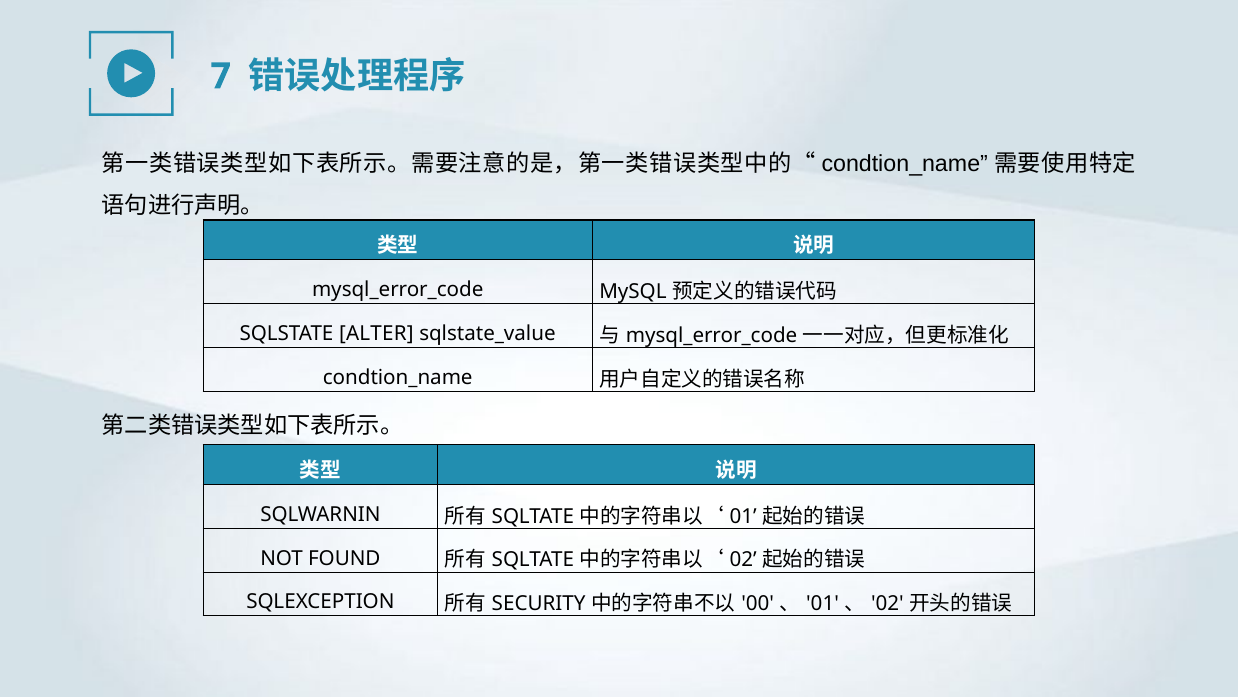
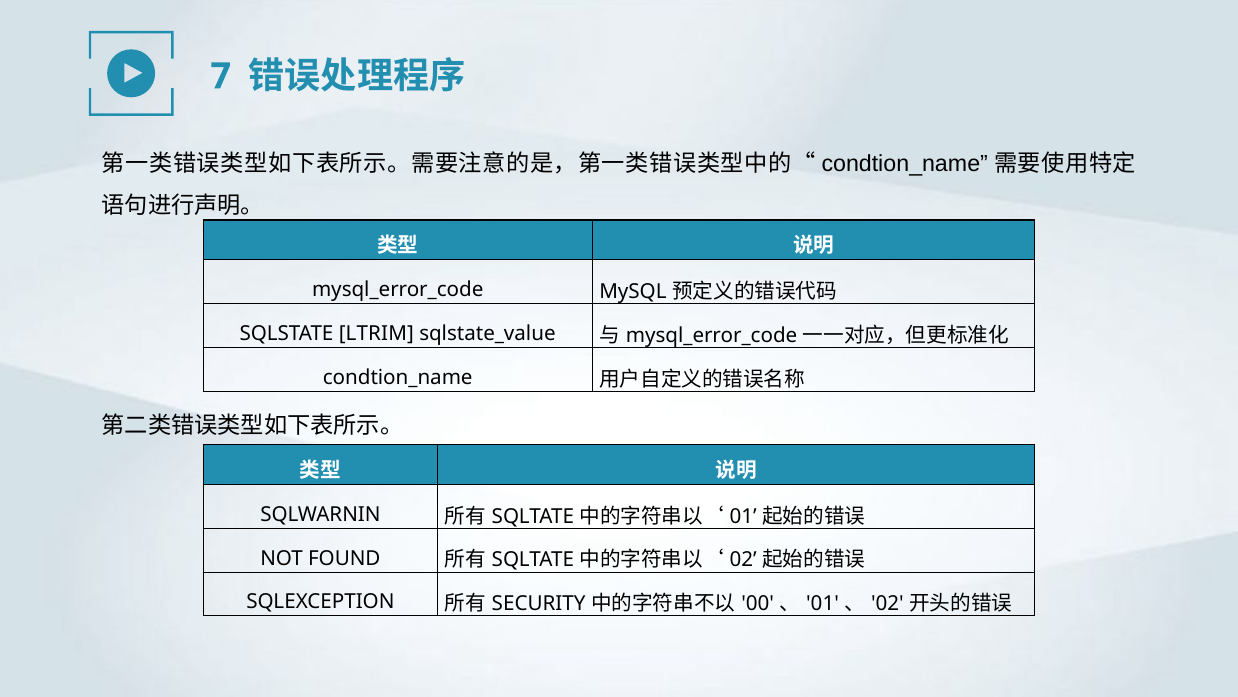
ALTER: ALTER -> LTRIM (376, 333)
